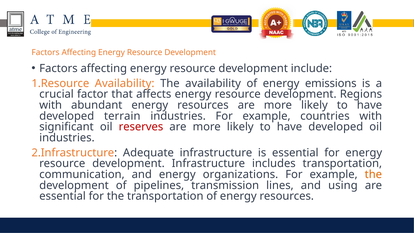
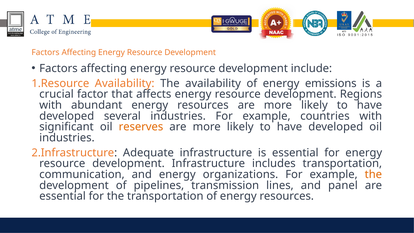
terrain: terrain -> several (122, 116)
reserves colour: red -> orange (141, 127)
using: using -> panel (343, 185)
